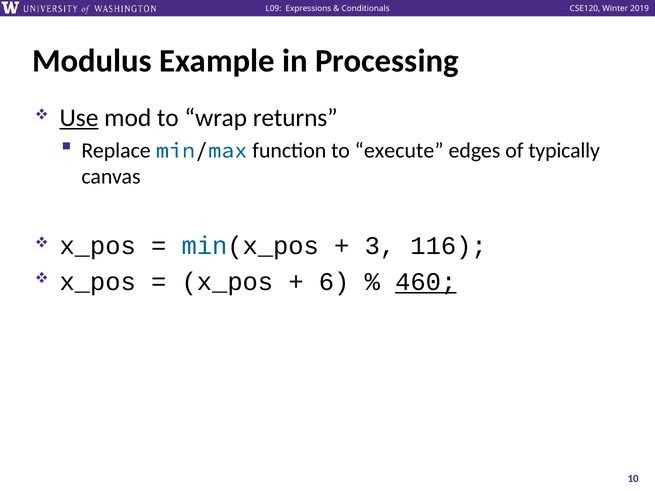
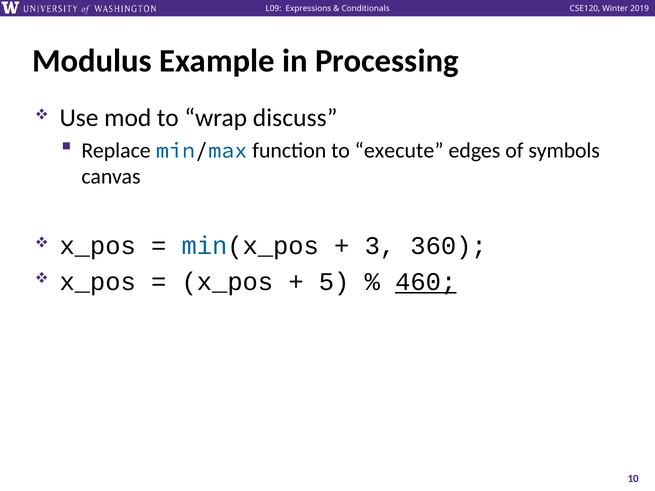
Use underline: present -> none (79, 118)
returns: returns -> discuss (295, 118)
typically: typically -> symbols (564, 150)
116: 116 -> 360 (449, 246)
6: 6 -> 5 (334, 282)
